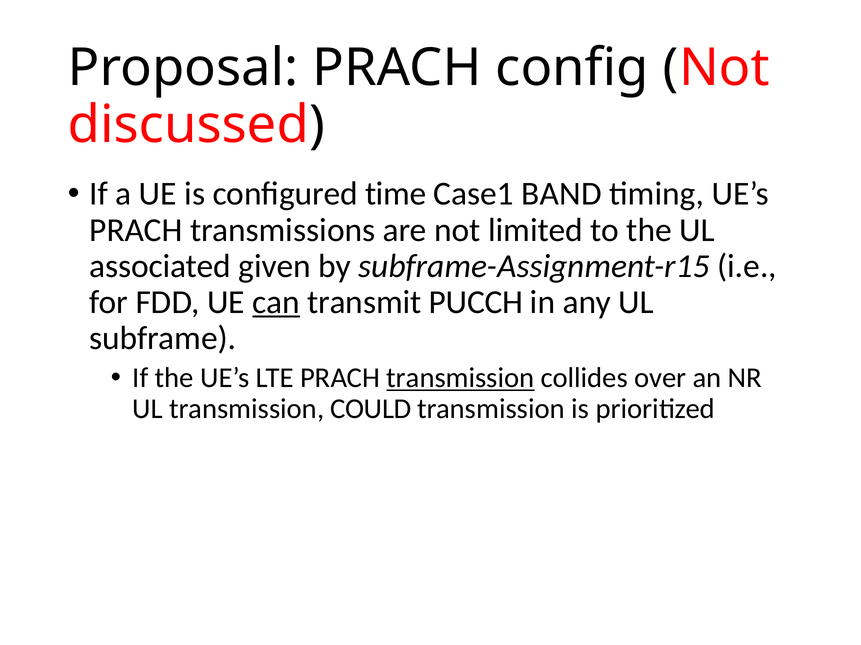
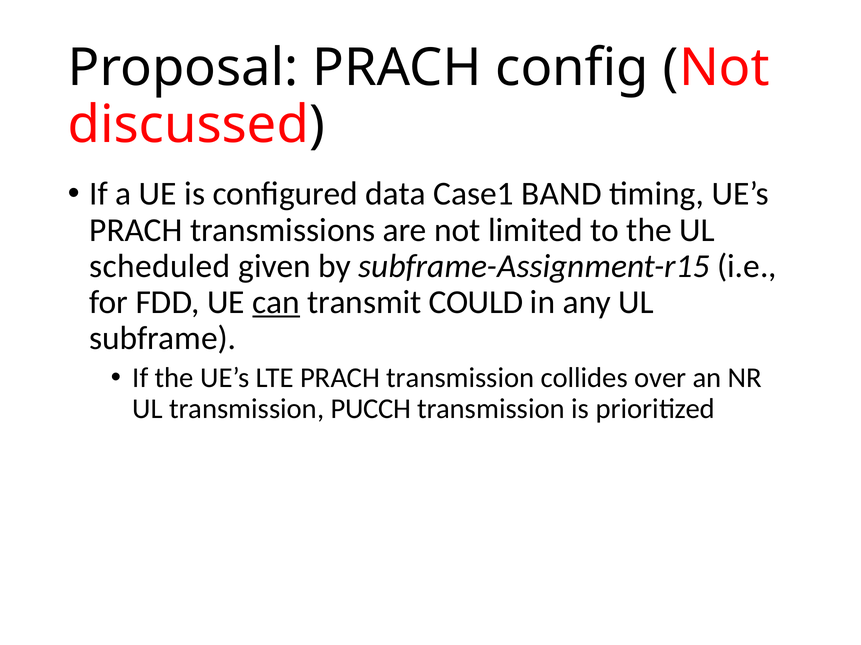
time: time -> data (396, 194)
associated: associated -> scheduled (160, 266)
PUCCH: PUCCH -> COULD (476, 303)
transmission underline: present -> none (460, 378)
COULD: COULD -> PUCCH (371, 409)
